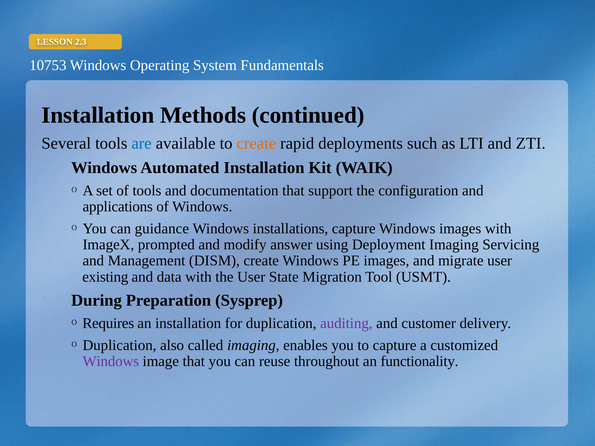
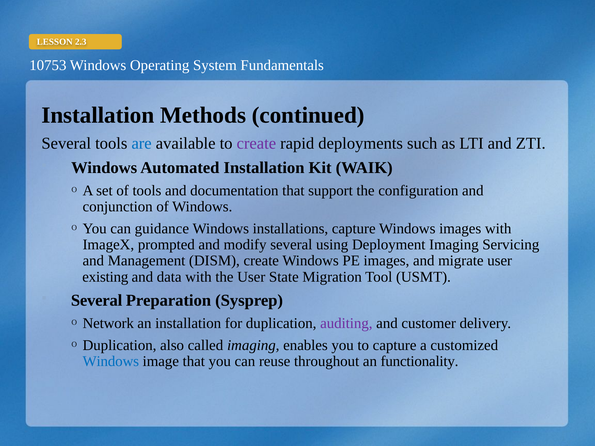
create colour: orange -> purple (256, 143)
applications: applications -> conjunction (118, 207)
modify answer: answer -> several (291, 245)
During: During -> Several (97, 301)
Requires: Requires -> Network (108, 323)
Windows colour: purple -> blue (111, 362)
